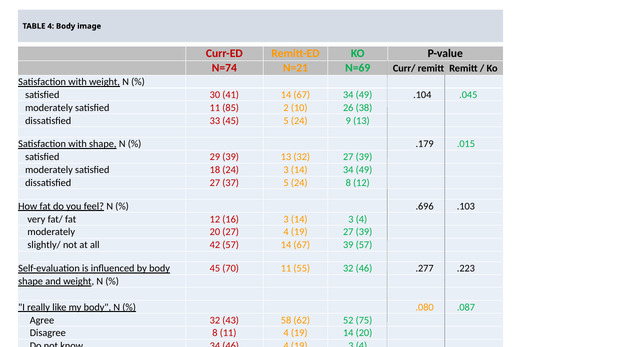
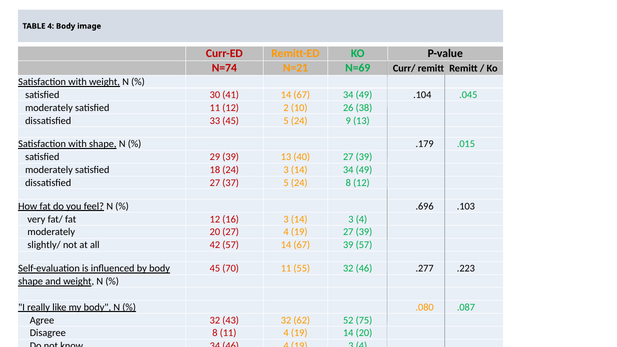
11 85: 85 -> 12 (231, 108)
13 32: 32 -> 40 (302, 157)
43 58: 58 -> 32 (286, 320)
